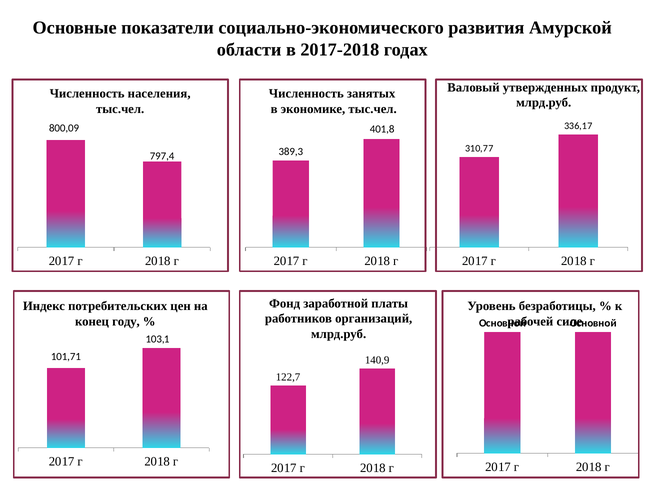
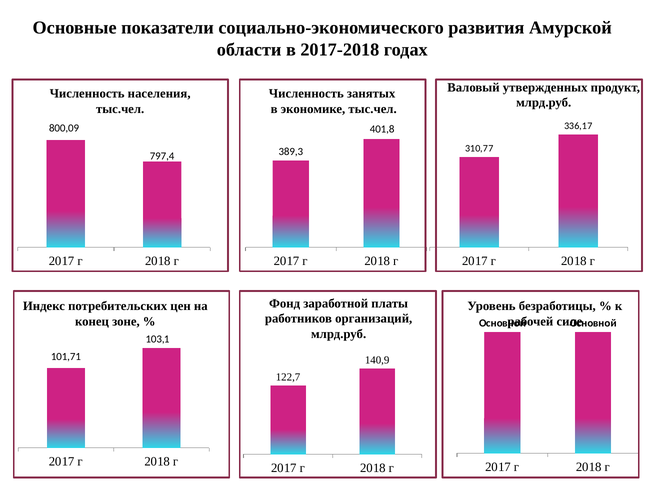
году: году -> зоне (126, 322)
